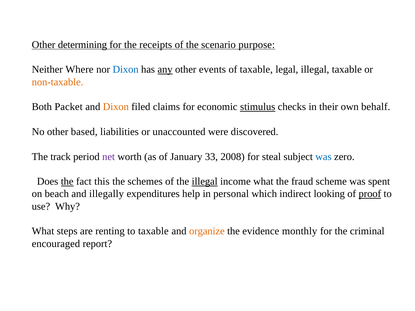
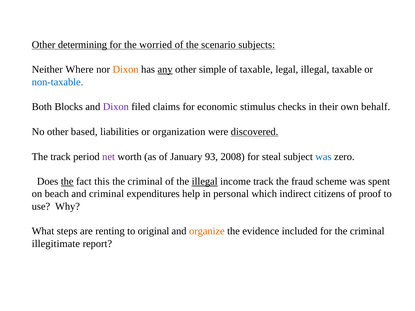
receipts: receipts -> worried (156, 45)
purpose: purpose -> subjects (257, 45)
Dixon colour: blue -> orange (126, 70)
events: events -> simple (213, 70)
non-taxable colour: orange -> blue (58, 82)
Packet: Packet -> Blocks (69, 107)
Dixon colour: orange -> purple (116, 107)
stimulus underline: present -> none (258, 107)
unaccounted: unaccounted -> organization (179, 132)
discovered underline: none -> present (255, 132)
33: 33 -> 93 (211, 157)
schemes: schemes -> criminal (145, 182)
income what: what -> track (263, 182)
and illegally: illegally -> criminal (107, 194)
looking: looking -> citizens (329, 194)
proof underline: present -> none (370, 194)
to taxable: taxable -> original (153, 231)
monthly: monthly -> included (300, 231)
encouraged: encouraged -> illegitimate (56, 244)
